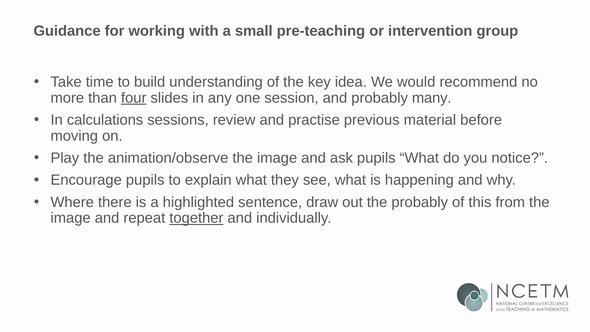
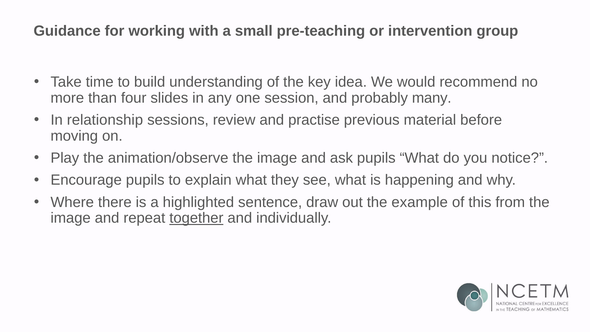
four underline: present -> none (134, 98)
calculations: calculations -> relationship (105, 120)
the probably: probably -> example (420, 202)
